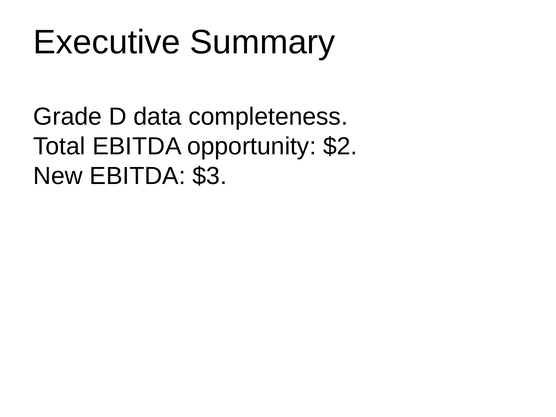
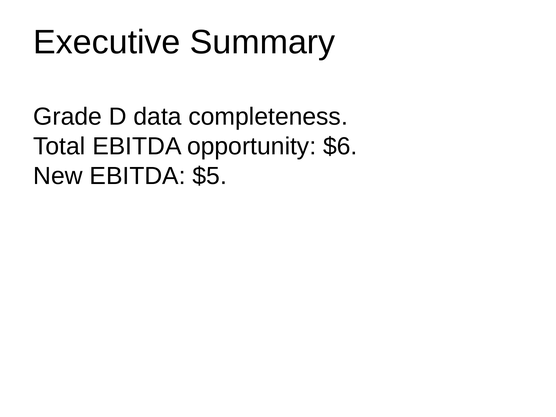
$2: $2 -> $6 (340, 146)
$3: $3 -> $5 (210, 176)
